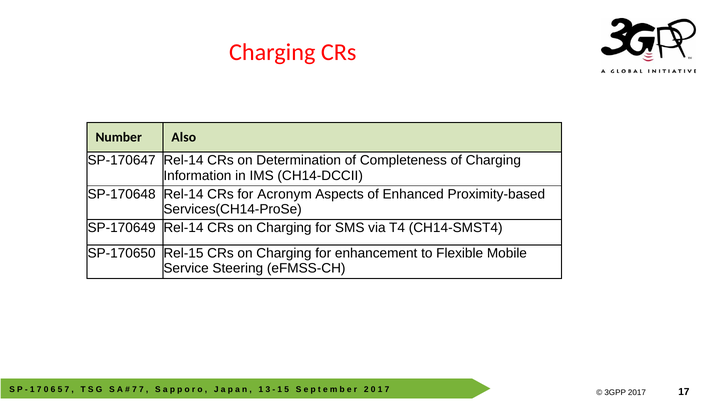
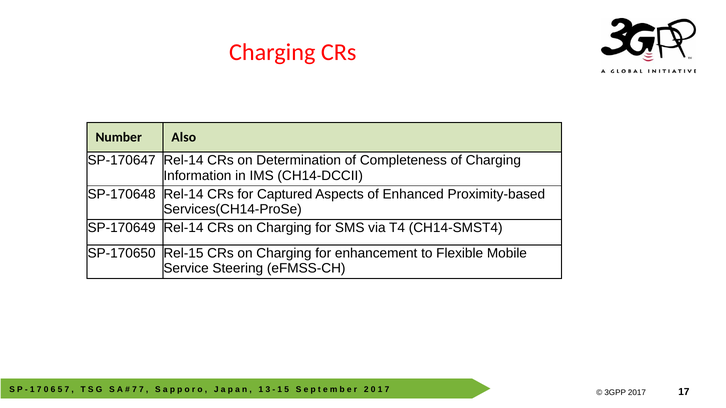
Acronym: Acronym -> Captured (285, 194)
